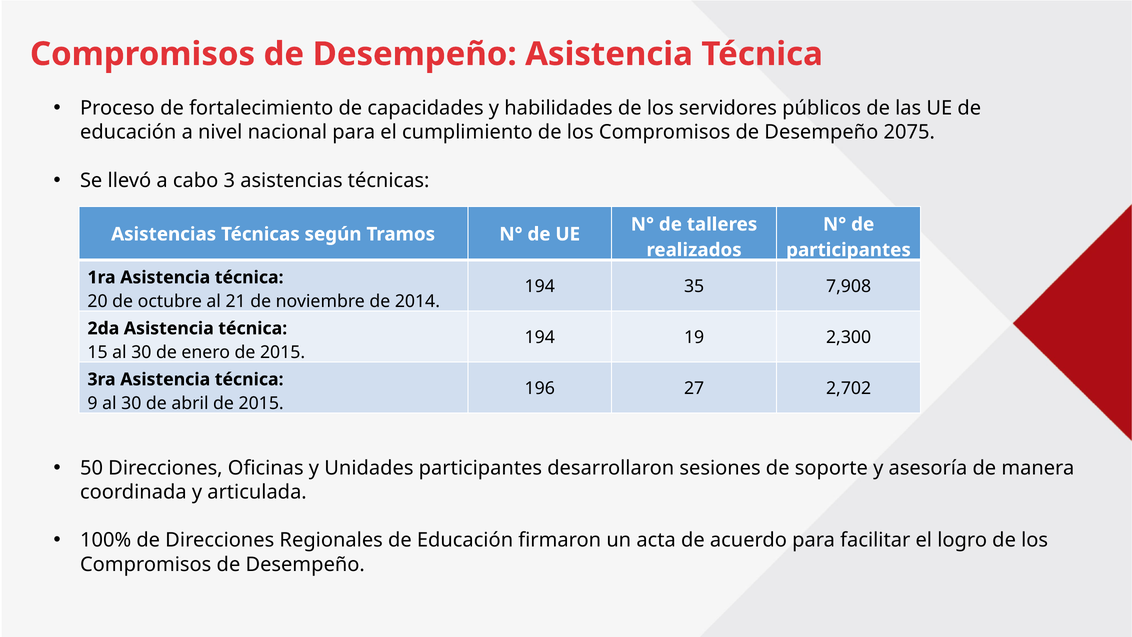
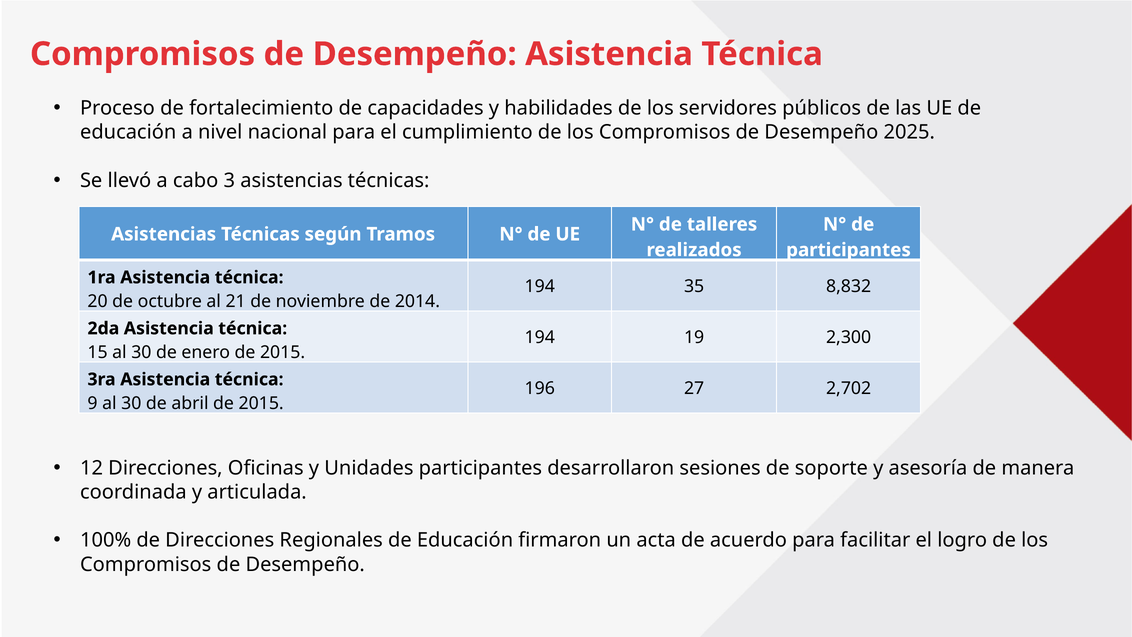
2075: 2075 -> 2025 (909, 132)
7,908: 7,908 -> 8,832 (849, 286)
50: 50 -> 12 (92, 468)
